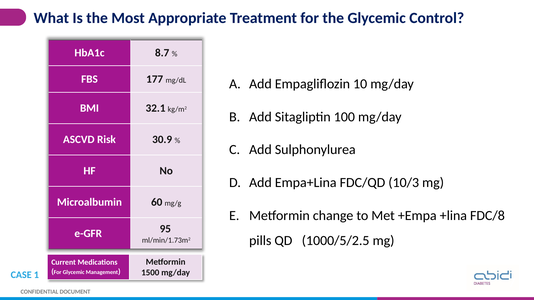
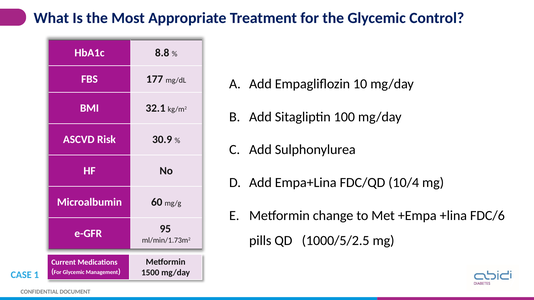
8.7: 8.7 -> 8.8 (162, 53)
10/3: 10/3 -> 10/4 (404, 183)
FDC/8: FDC/8 -> FDC/6 (487, 216)
